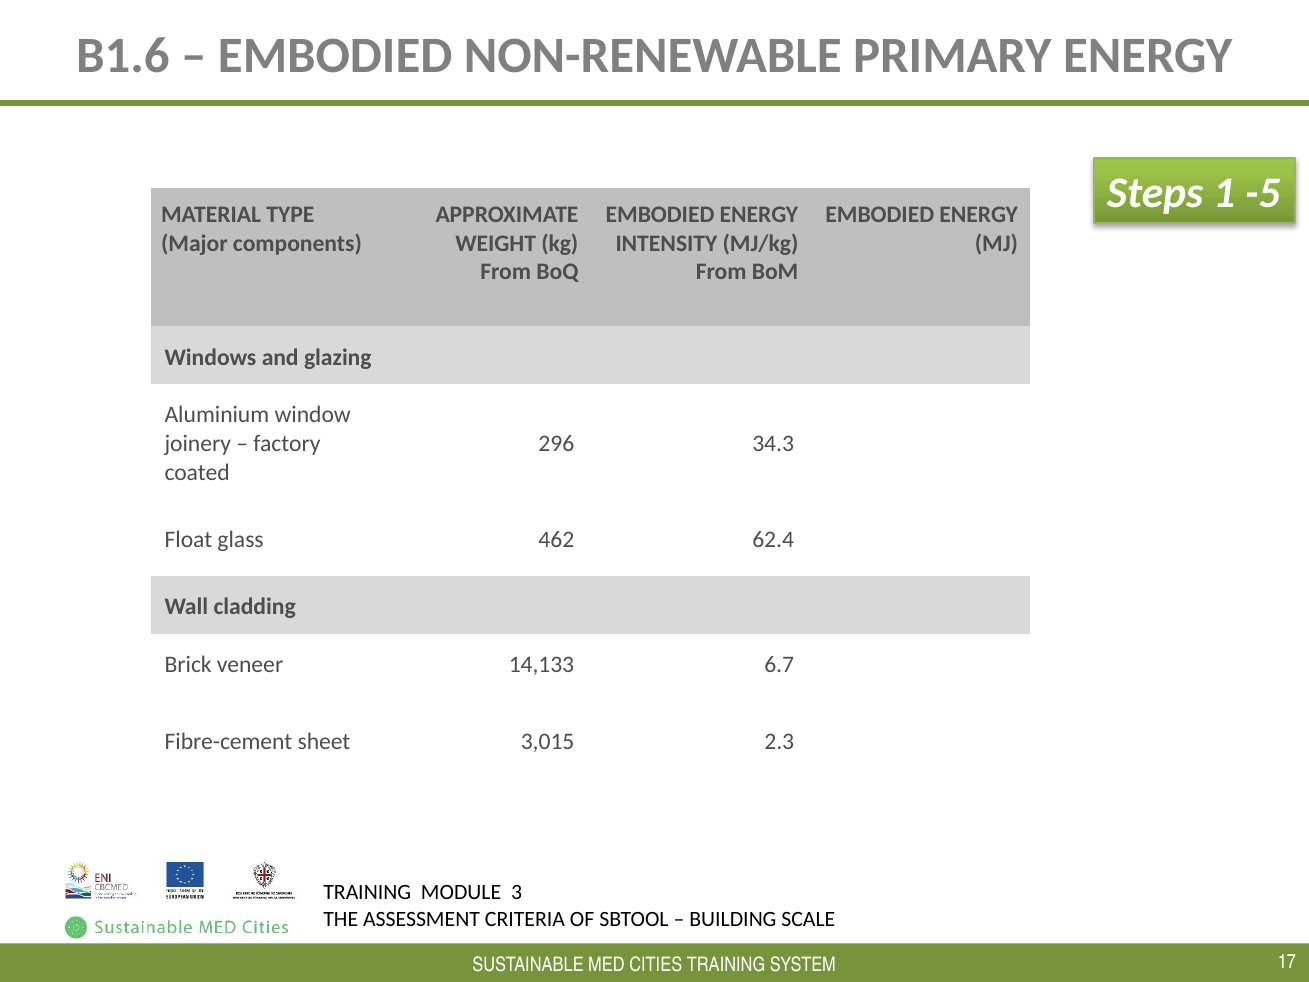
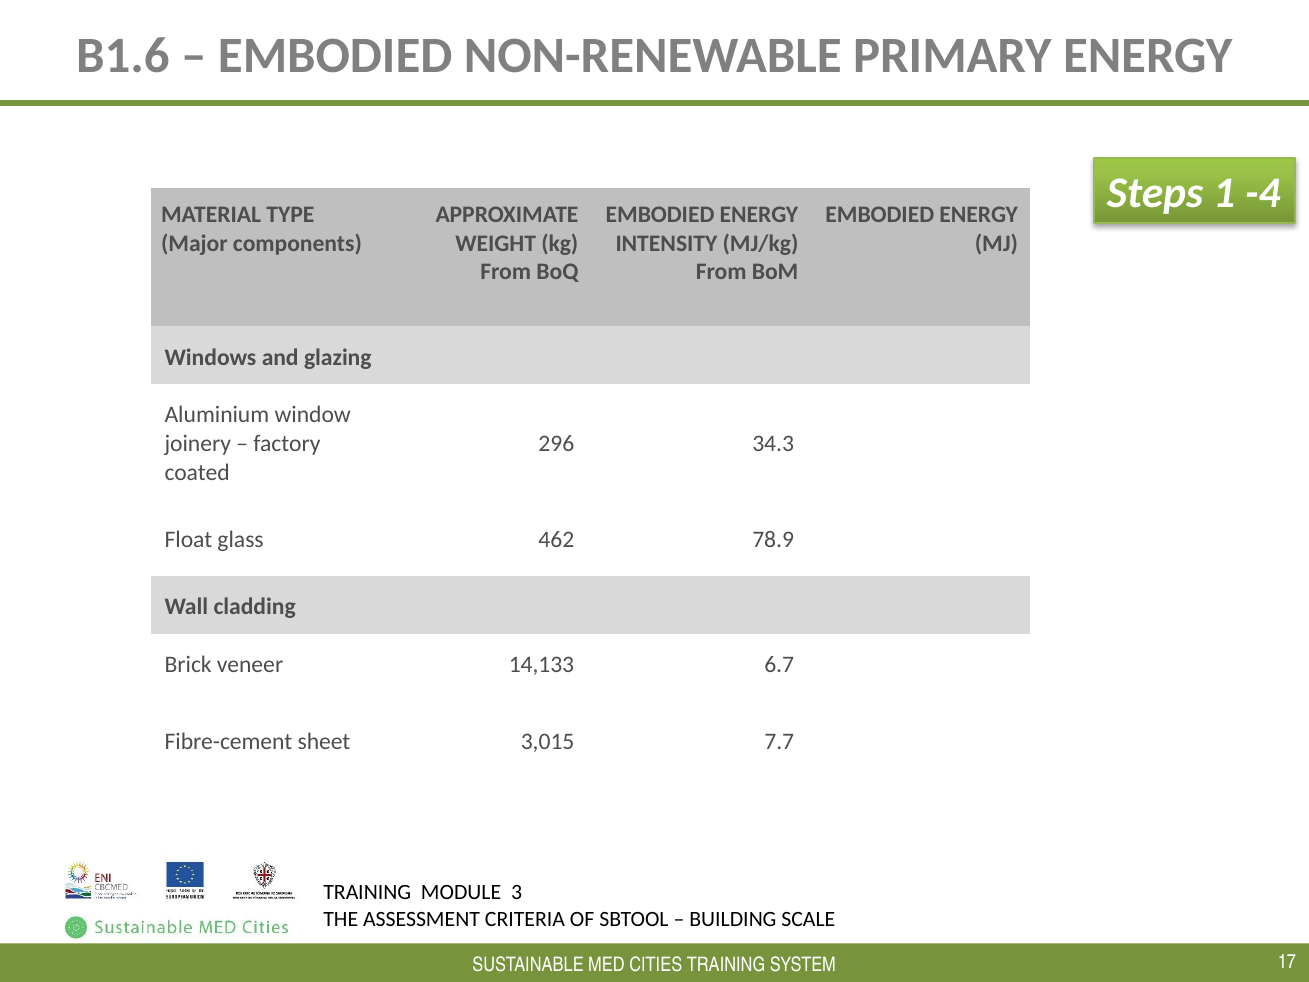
-5: -5 -> -4 (1263, 194)
62.4: 62.4 -> 78.9 (773, 540)
2.3: 2.3 -> 7.7 (779, 742)
